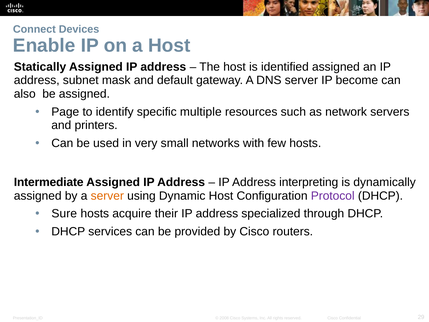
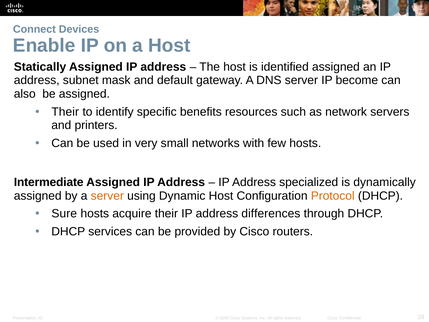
Page: Page -> Their (65, 112)
multiple: multiple -> benefits (201, 112)
interpreting: interpreting -> specialized (309, 182)
Protocol colour: purple -> orange (333, 196)
specialized: specialized -> differences (271, 213)
